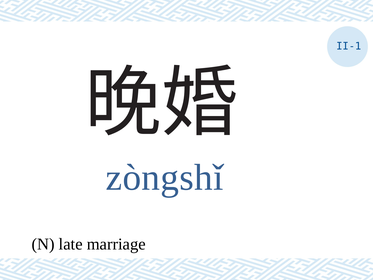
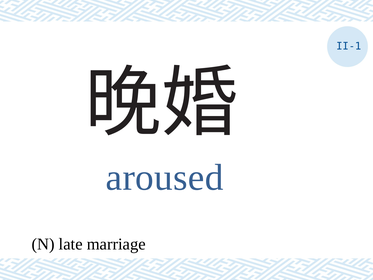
zòngshǐ: zòngshǐ -> aroused (165, 177)
